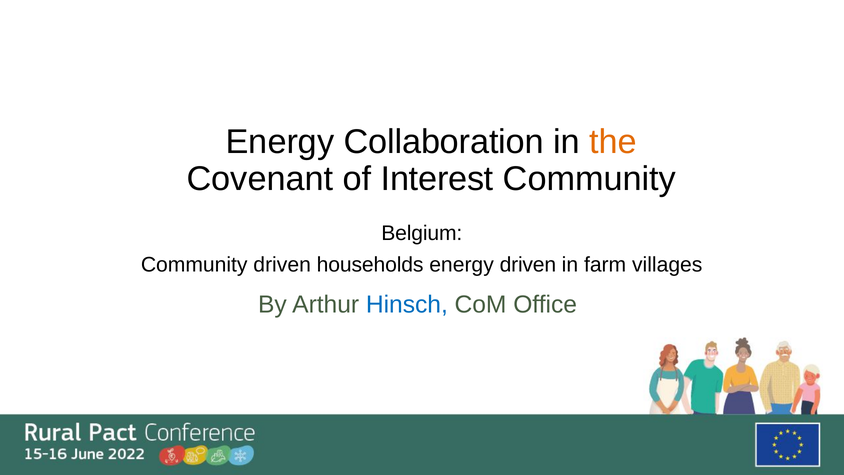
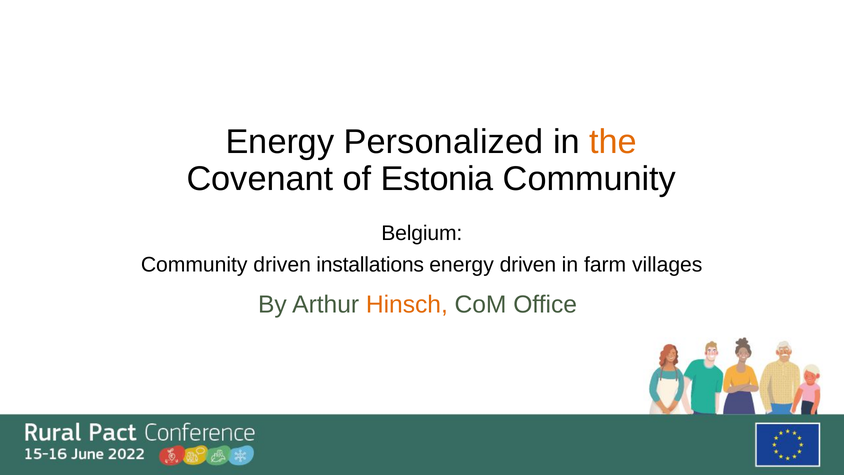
Collaboration: Collaboration -> Personalized (444, 142)
Interest: Interest -> Estonia (437, 179)
households: households -> installations (370, 265)
Hinsch colour: blue -> orange (407, 305)
